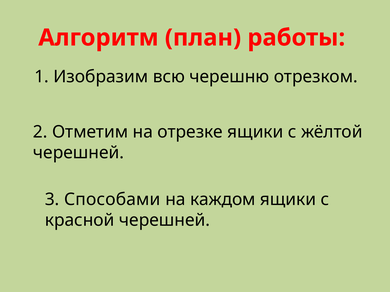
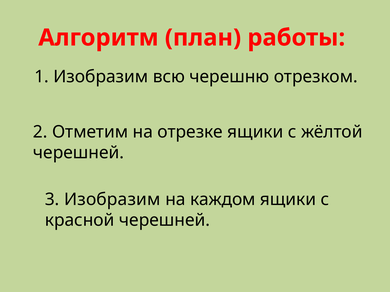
3 Способами: Способами -> Изобразим (112, 200)
